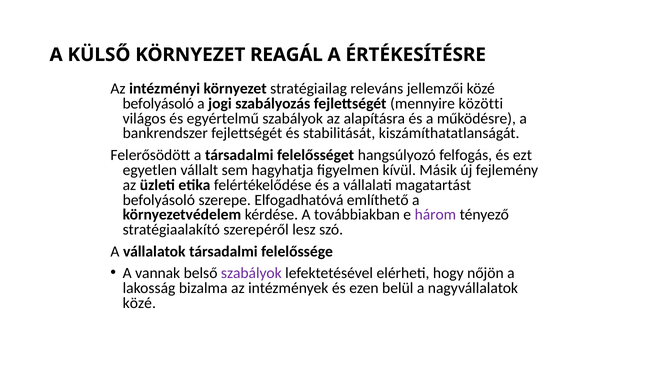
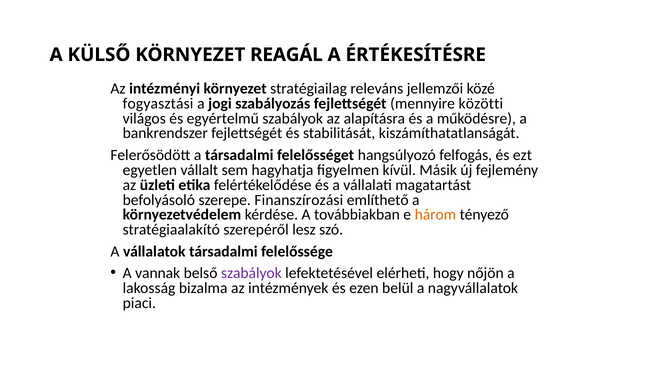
befolyásoló: befolyásoló -> fogyasztási (158, 103)
Elfogadhatóvá: Elfogadhatóvá -> Finanszírozási (299, 200)
három colour: purple -> orange (435, 215)
közé: közé -> piaci (139, 303)
